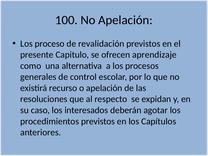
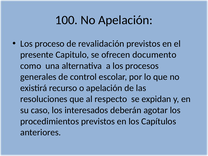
aprendizaje: aprendizaje -> documento (154, 55)
